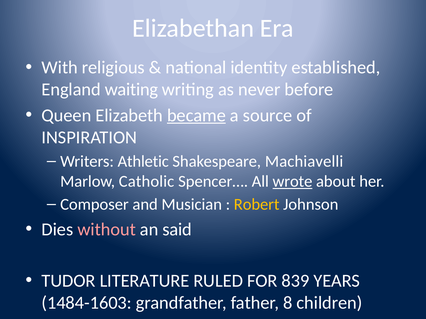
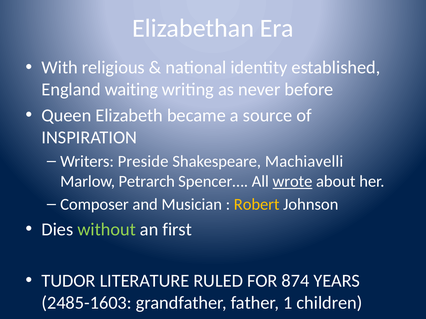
became underline: present -> none (196, 116)
Athletic: Athletic -> Preside (143, 162)
Catholic: Catholic -> Petrarch (147, 182)
without colour: pink -> light green (107, 230)
said: said -> first (177, 230)
839: 839 -> 874 (296, 281)
1484-1603: 1484-1603 -> 2485-1603 (87, 303)
8: 8 -> 1 (288, 303)
